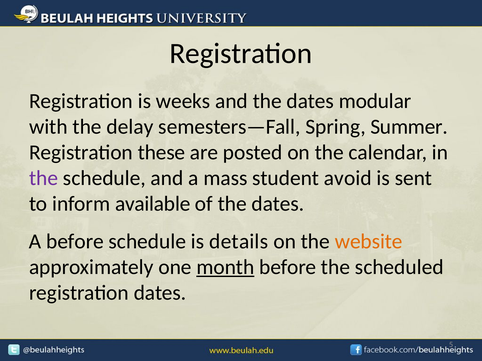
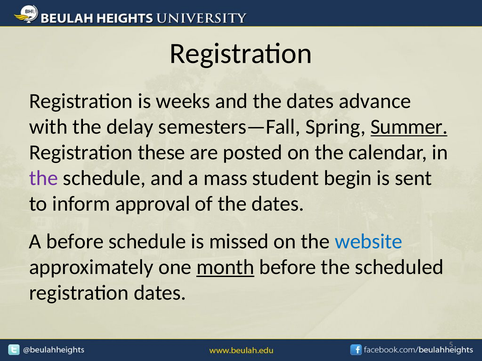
modular: modular -> advance (375, 101)
Summer underline: none -> present (409, 127)
avoid: avoid -> begin (348, 178)
available: available -> approval (153, 204)
details: details -> missed (239, 242)
website colour: orange -> blue (369, 242)
